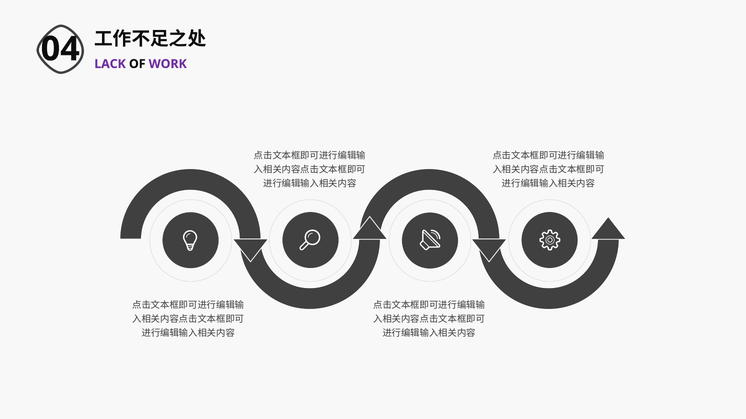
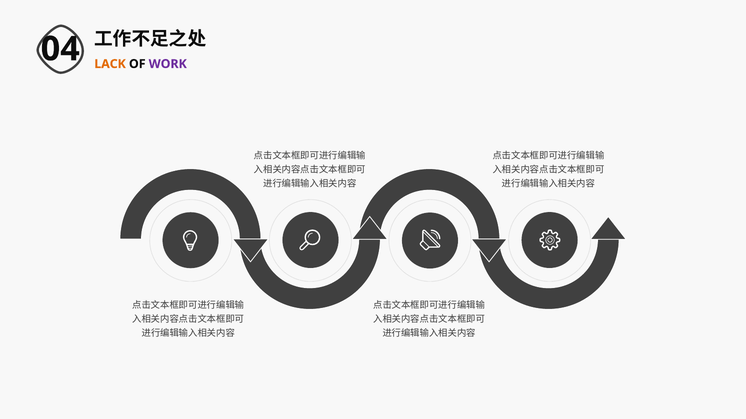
LACK colour: purple -> orange (110, 64)
